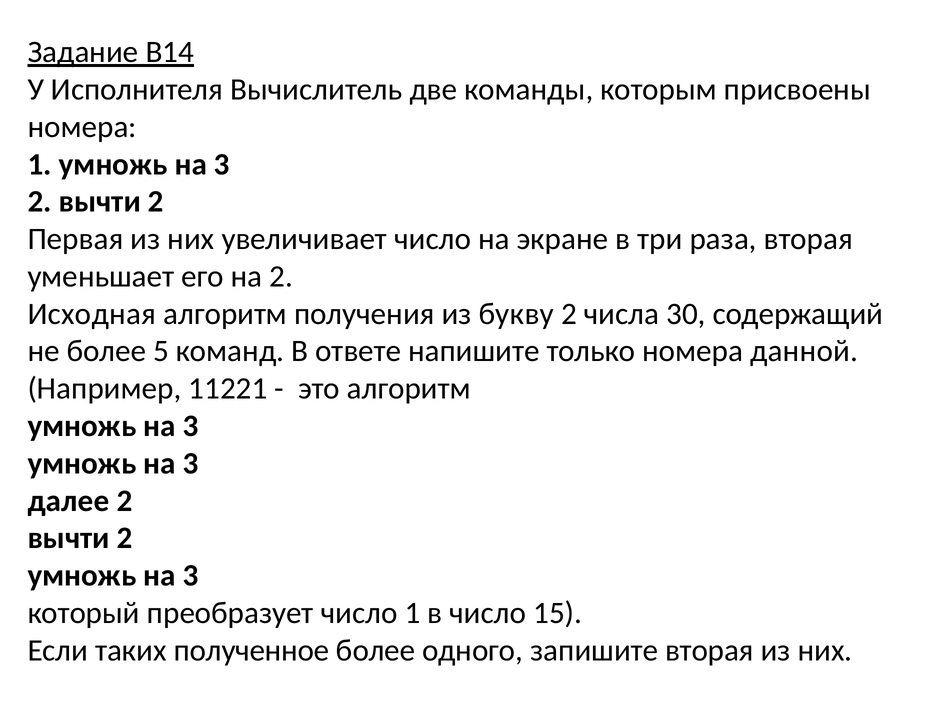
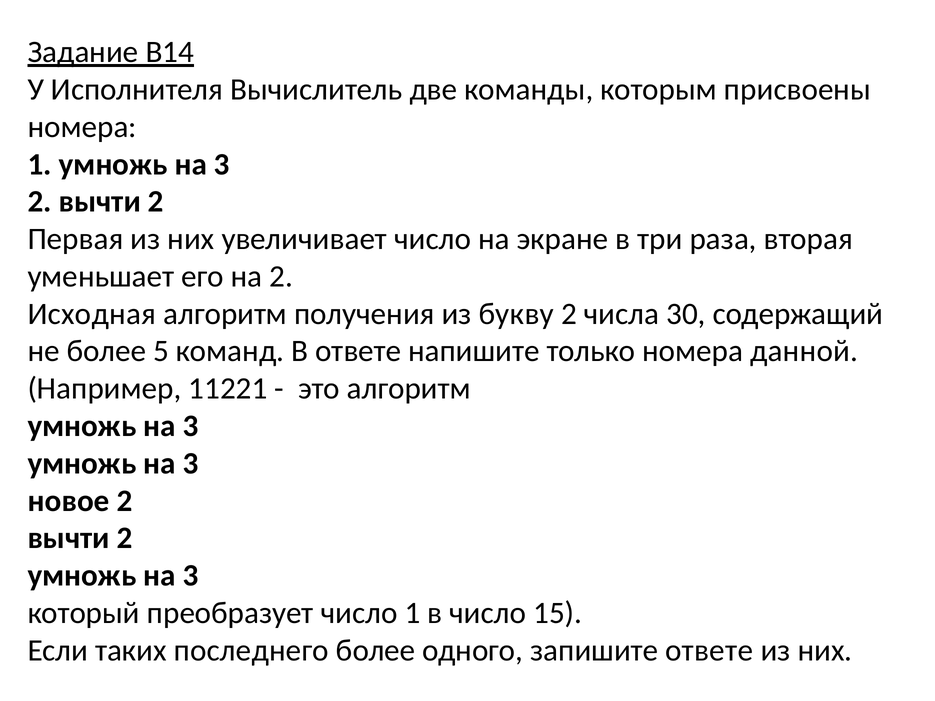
далее: далее -> новое (69, 501)
полученное: полученное -> последнего (251, 651)
запишите вторая: вторая -> ответе (709, 651)
